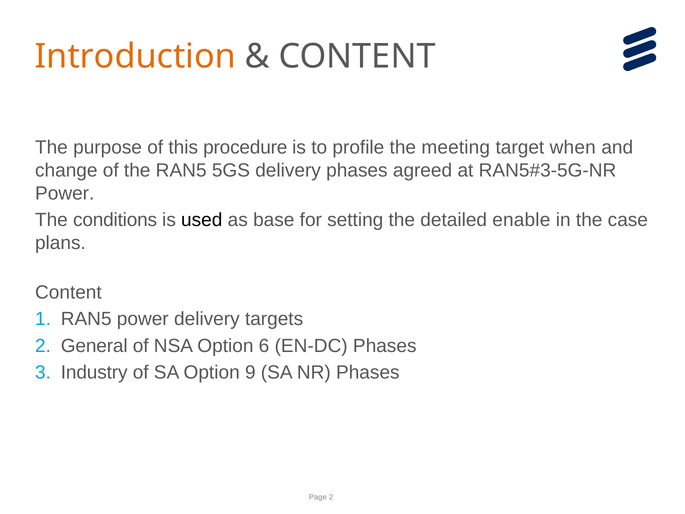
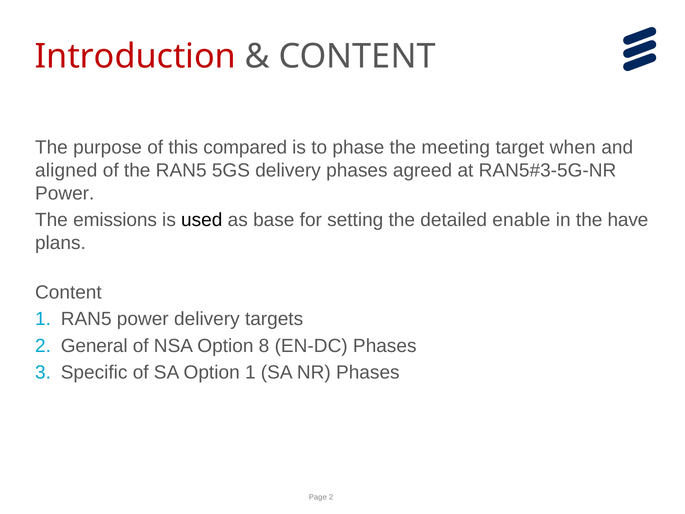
Introduction colour: orange -> red (135, 57)
procedure: procedure -> compared (245, 148)
profile: profile -> phase (358, 148)
change: change -> aligned (66, 170)
conditions: conditions -> emissions (115, 220)
case: case -> have (628, 220)
6: 6 -> 8 (264, 346)
Industry: Industry -> Specific (94, 372)
Option 9: 9 -> 1 (250, 372)
